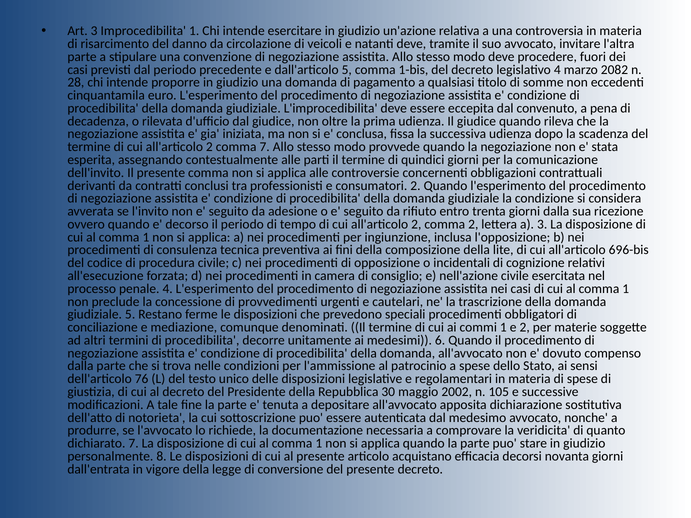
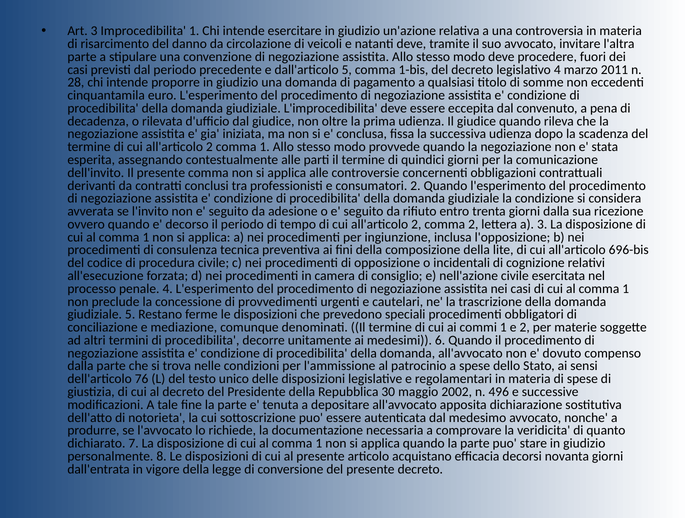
2082: 2082 -> 2011 (614, 70)
2 comma 7: 7 -> 1 (265, 147)
105: 105 -> 496 (499, 392)
